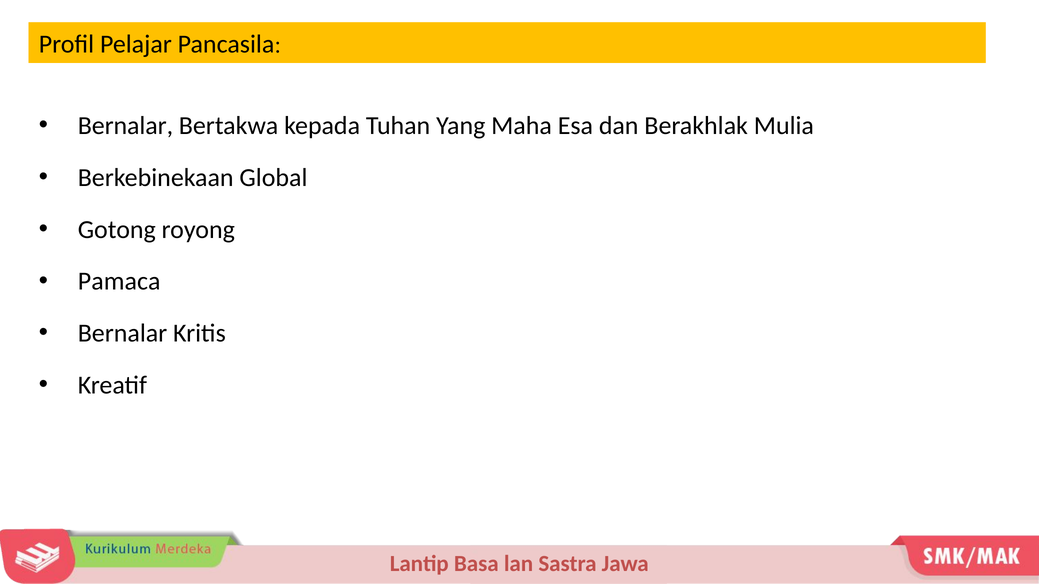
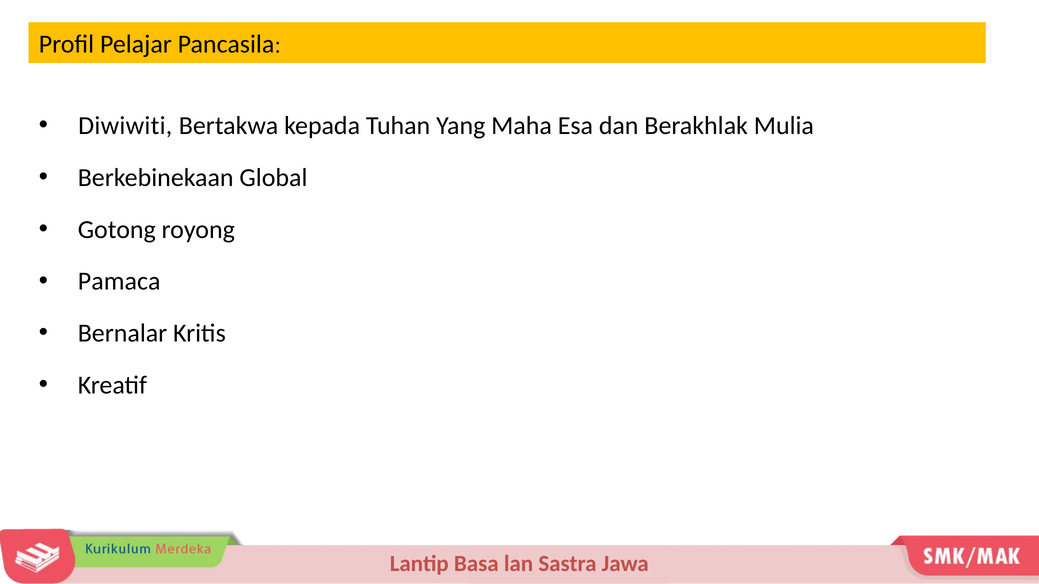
Bernalar: Bernalar -> Diwiwiti (125, 126)
